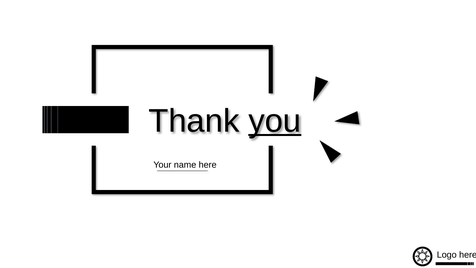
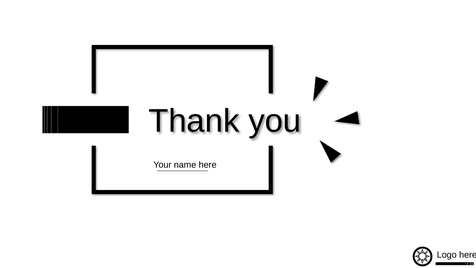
you underline: present -> none (275, 121)
